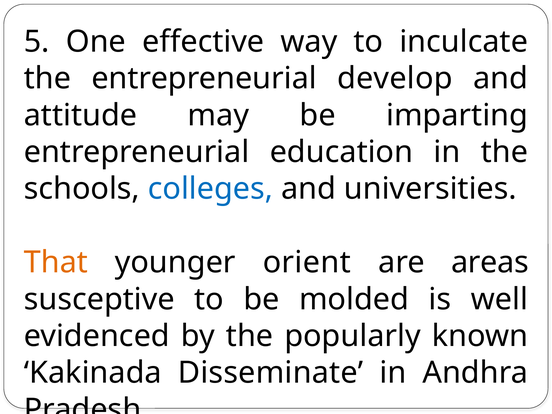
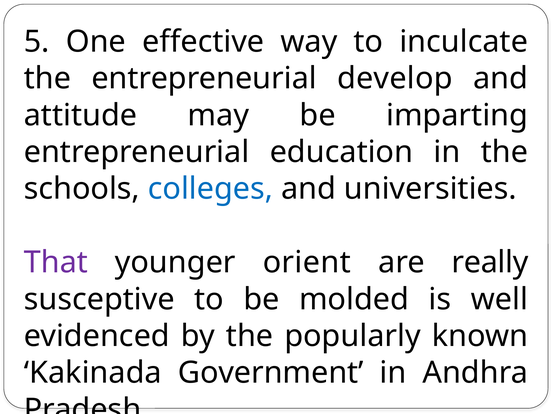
That colour: orange -> purple (56, 262)
areas: areas -> really (490, 262)
Disseminate: Disseminate -> Government (271, 373)
